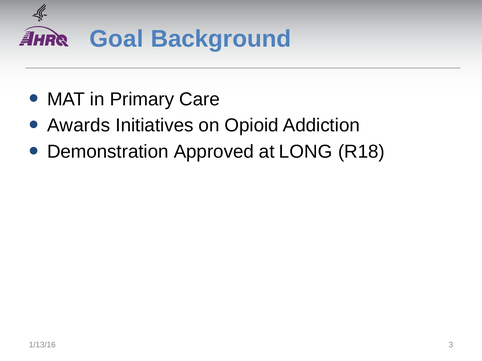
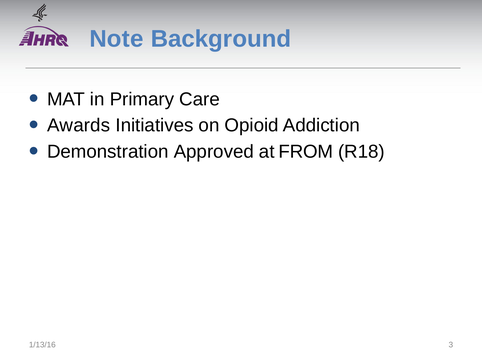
Goal: Goal -> Note (116, 39)
LONG: LONG -> FROM (306, 152)
